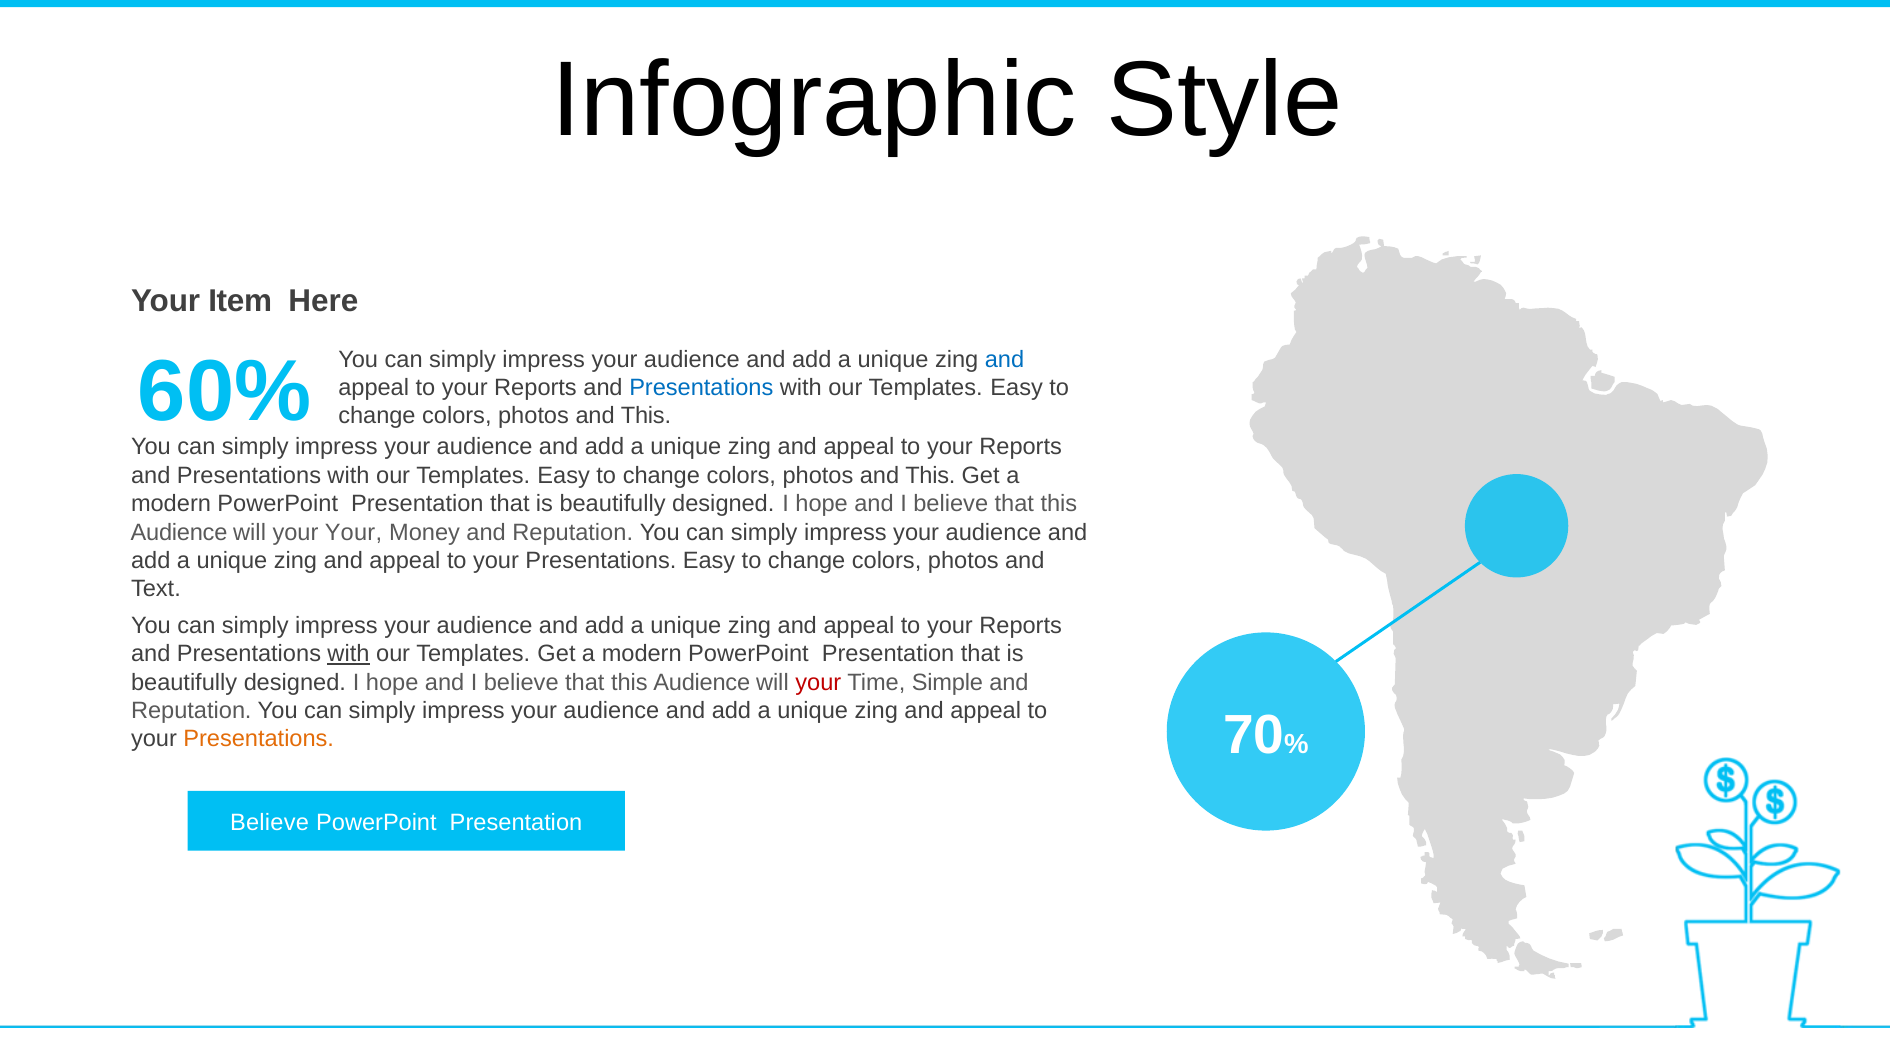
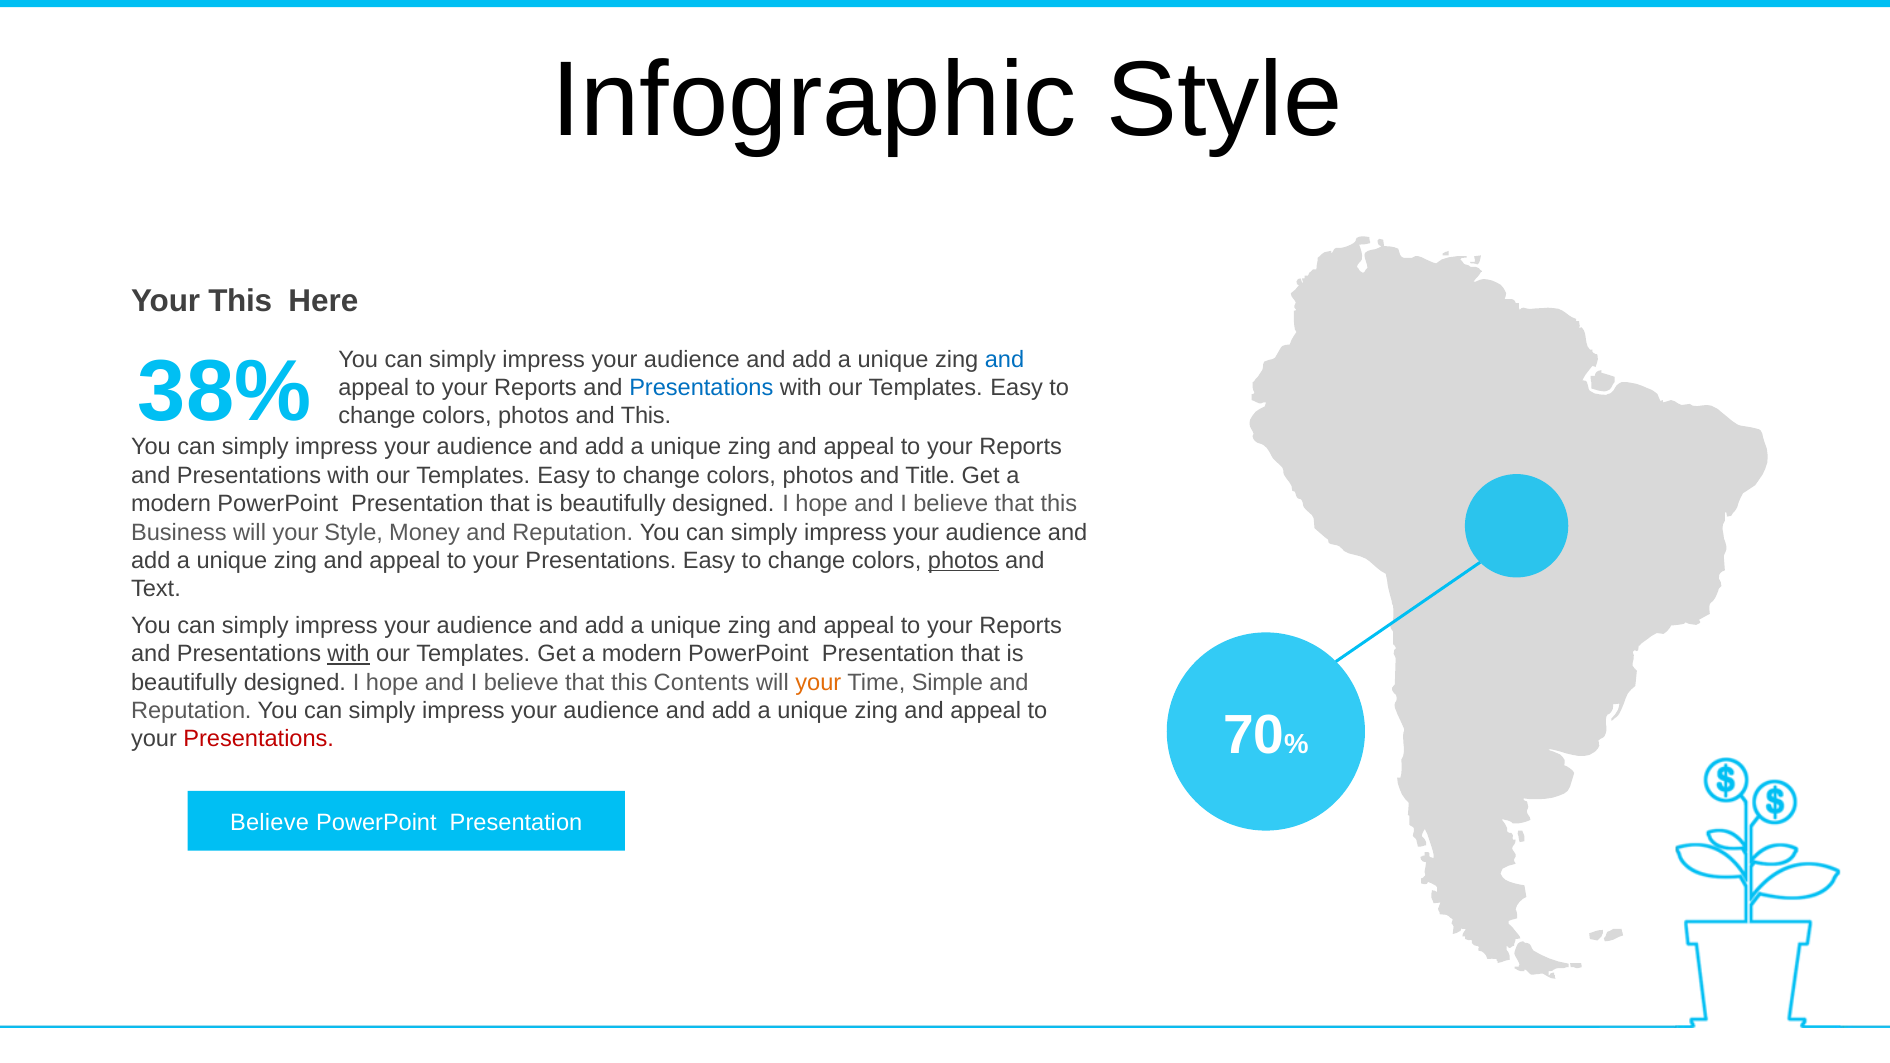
Your Item: Item -> This (240, 301)
60%: 60% -> 38% (225, 392)
This: This -> Title (930, 476)
Audience: Audience -> Business (179, 532)
your Your: Your -> Style (354, 532)
photos underline: none -> present (963, 561)
Audience: Audience -> Contents (702, 682)
your colour: red -> orange (818, 682)
Presentations colour: orange -> red (259, 739)
